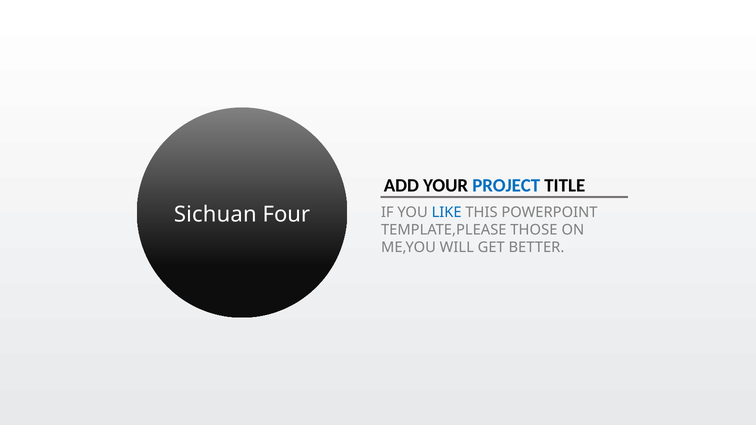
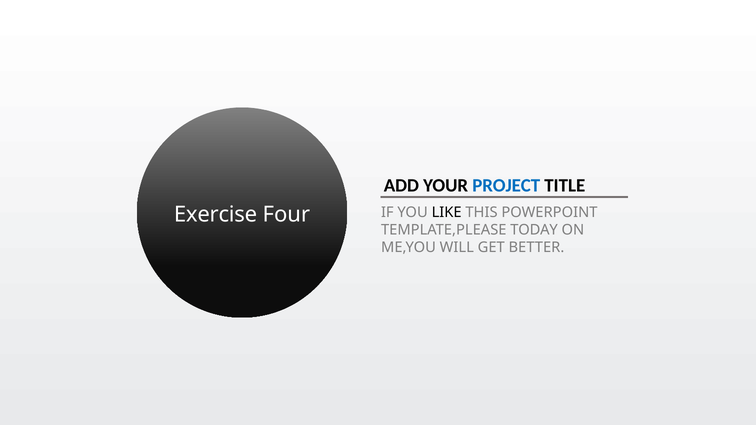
LIKE colour: blue -> black (447, 212)
Sichuan: Sichuan -> Exercise (216, 215)
THOSE: THOSE -> TODAY (534, 230)
